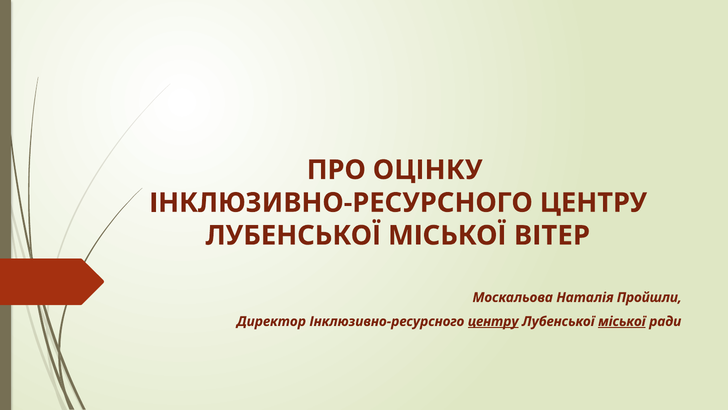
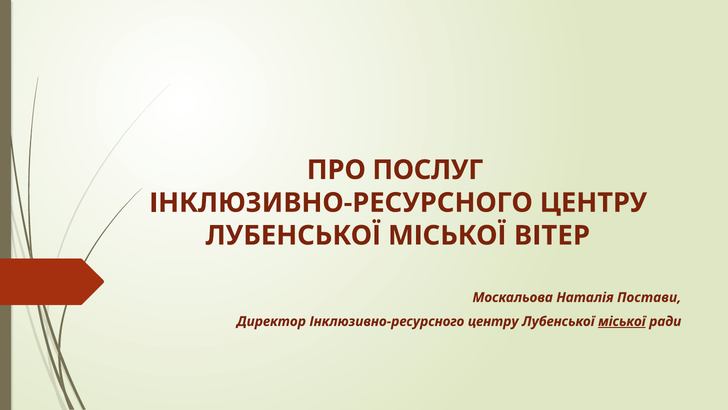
ОЦІНКУ: ОЦІНКУ -> ПОСЛУГ (428, 170)
Пройшли: Пройшли -> Постави (649, 297)
центру underline: present -> none (493, 321)
